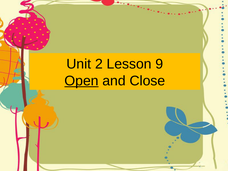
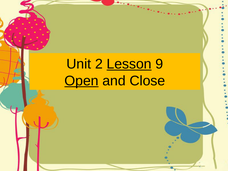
Lesson underline: none -> present (129, 64)
